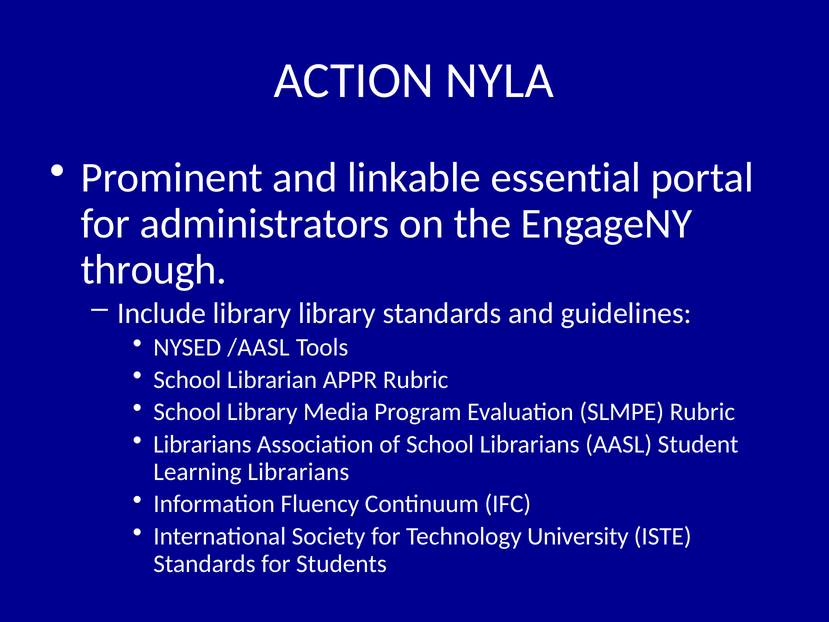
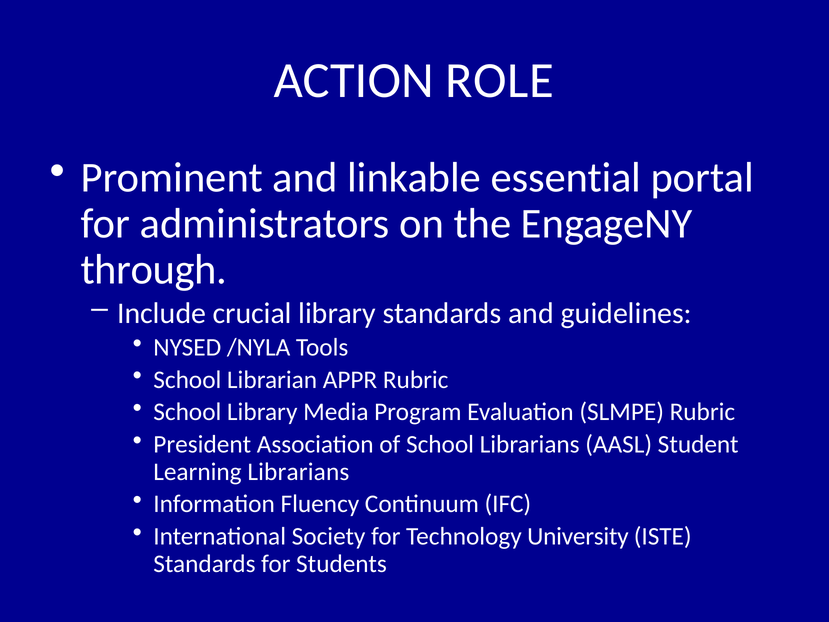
NYLA: NYLA -> ROLE (500, 80)
Include library: library -> crucial (252, 313)
/AASL: /AASL -> /NYLA (259, 347)
Librarians: Librarians -> President (202, 444)
